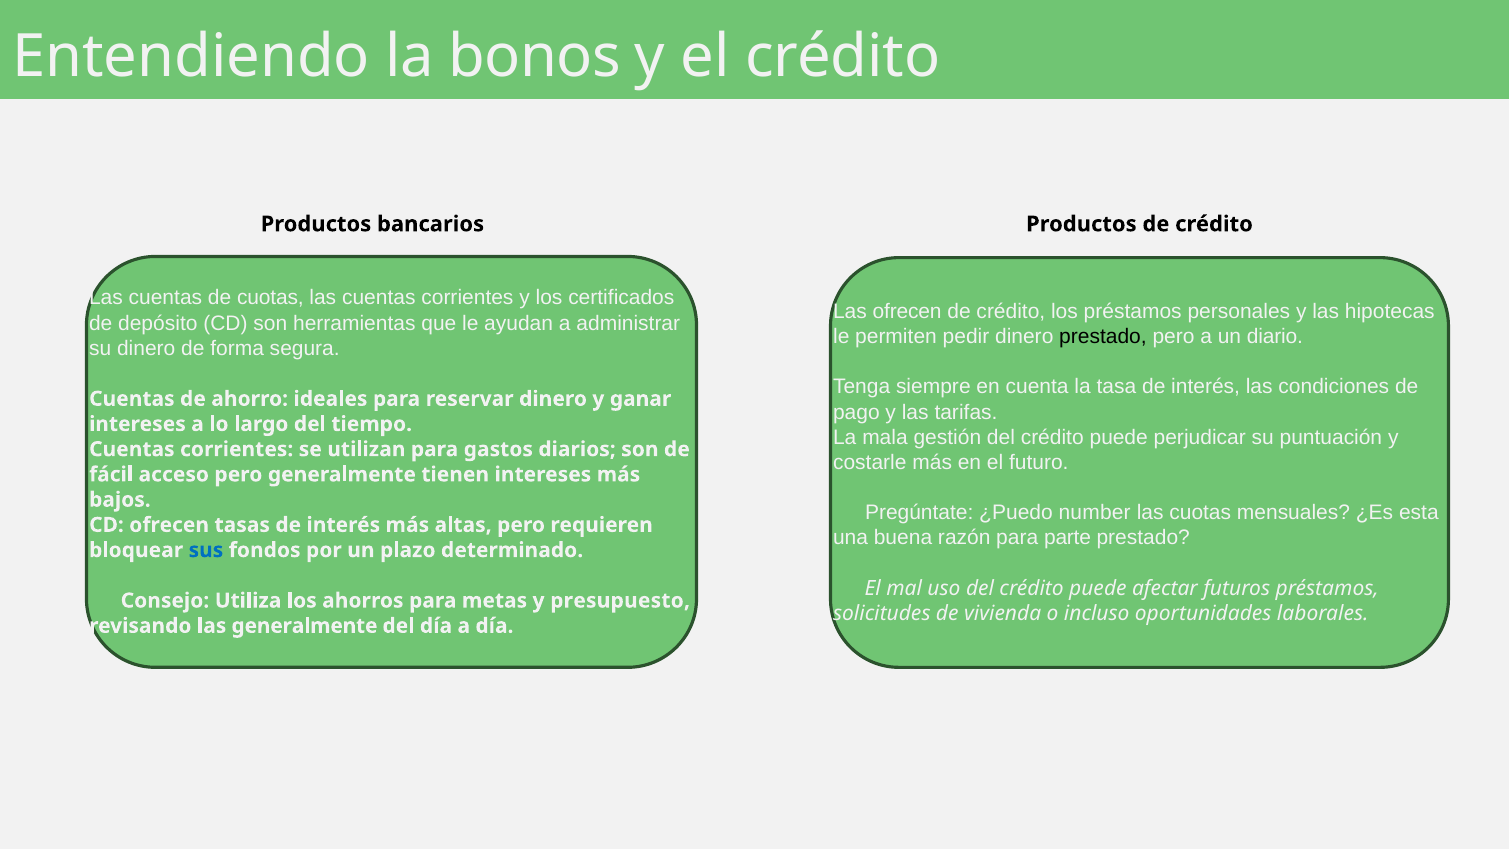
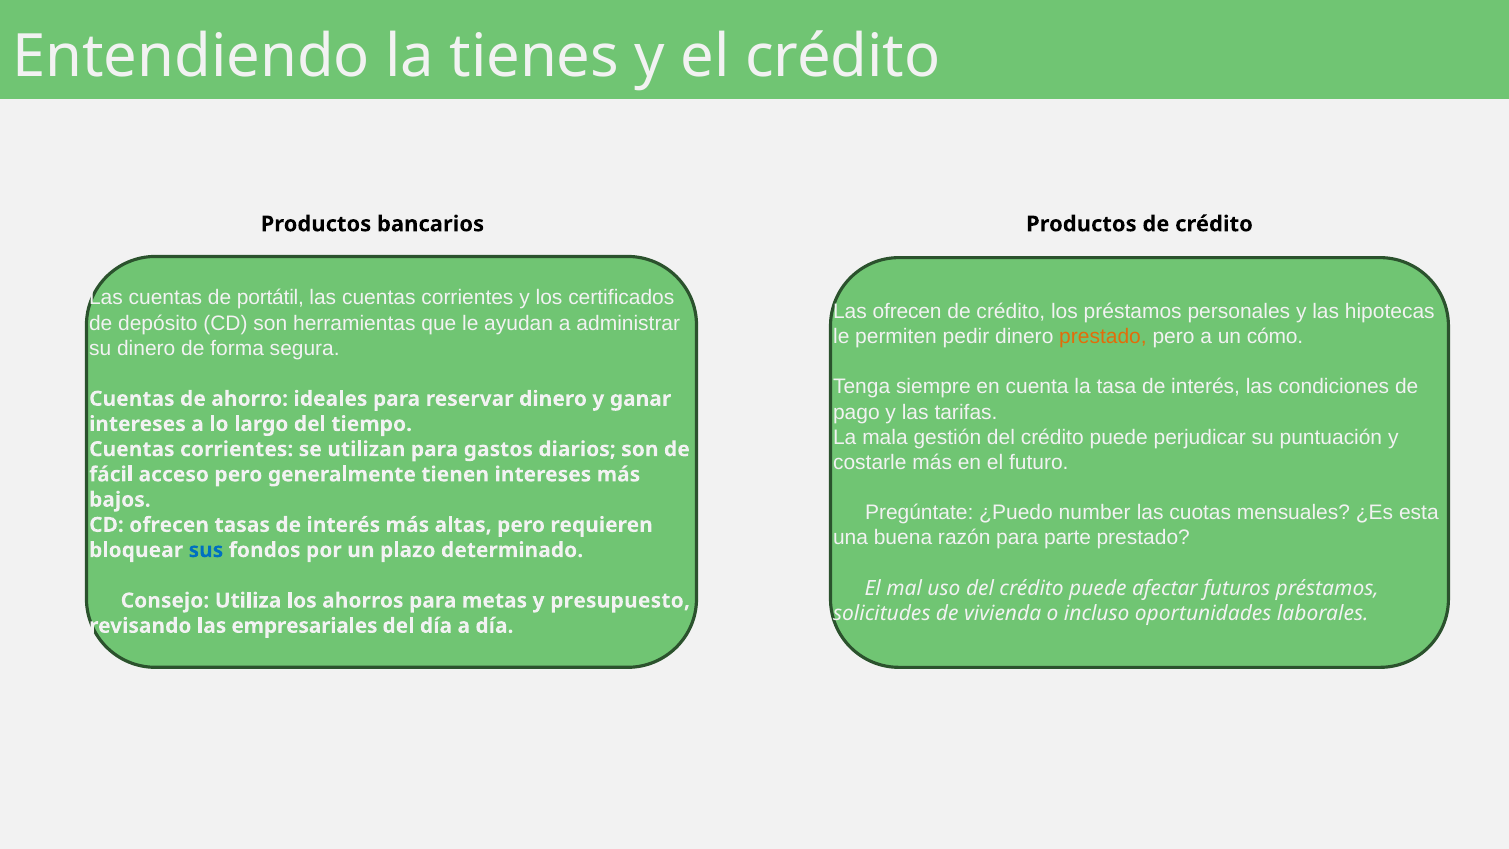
bonos: bonos -> tienes (534, 56)
de cuotas: cuotas -> portátil (270, 298)
prestado colour: black -> orange (1103, 337)
diario: diario -> cómo (1275, 337)
las generalmente: generalmente -> empresariales (304, 626)
